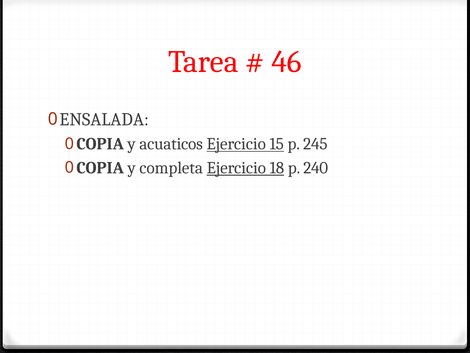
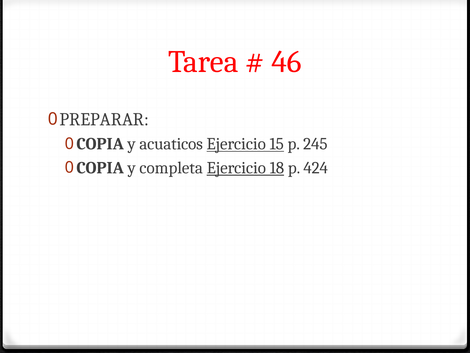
ENSALADA: ENSALADA -> PREPARAR (104, 119)
240: 240 -> 424 (316, 168)
